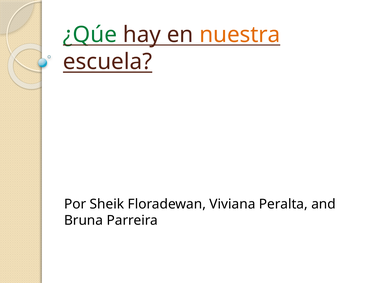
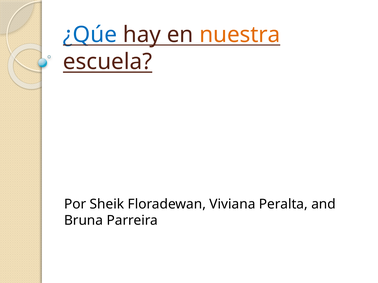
¿Qúe colour: green -> blue (90, 35)
